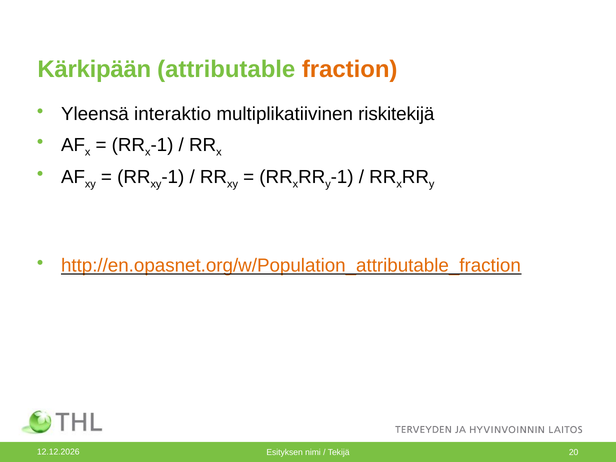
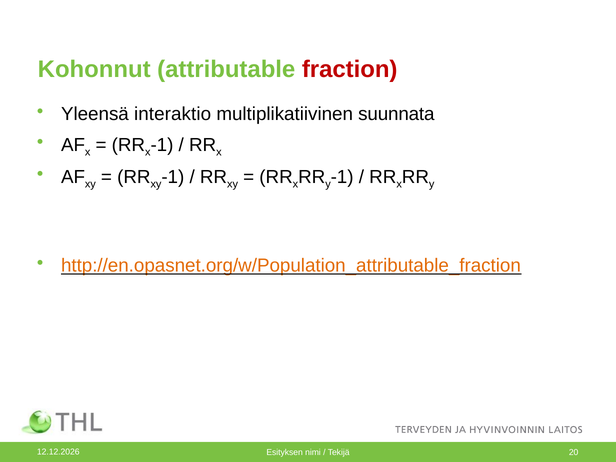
Kärkipään: Kärkipään -> Kohonnut (94, 70)
fraction colour: orange -> red (350, 70)
riskitekijä: riskitekijä -> suunnata (396, 114)
